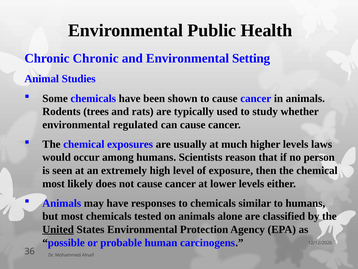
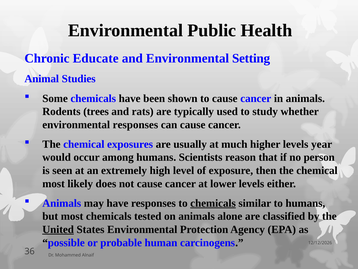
Chronic Chronic: Chronic -> Educate (96, 58)
environmental regulated: regulated -> responses (135, 124)
laws: laws -> year (322, 144)
chemicals underline: none -> present (213, 203)
